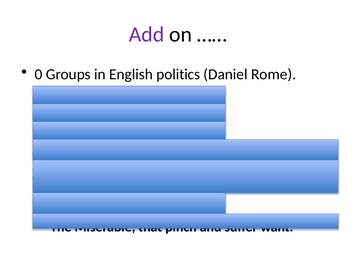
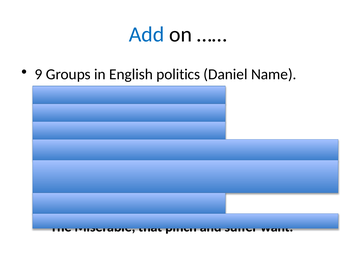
Add colour: purple -> blue (147, 34)
0: 0 -> 9 (39, 74)
Rome: Rome -> Name (274, 74)
